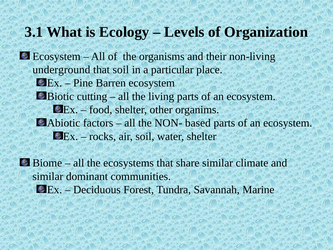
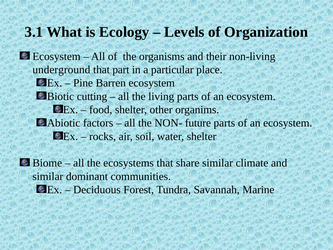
that soil: soil -> part (121, 70)
based: based -> future (198, 123)
